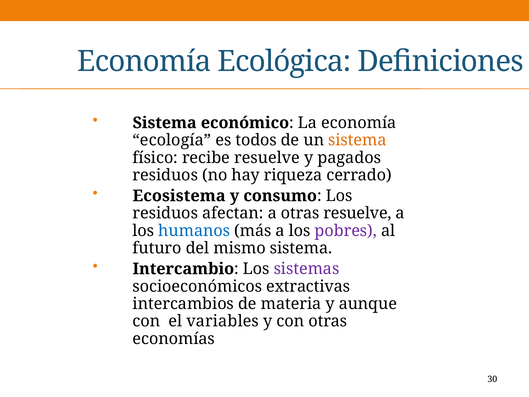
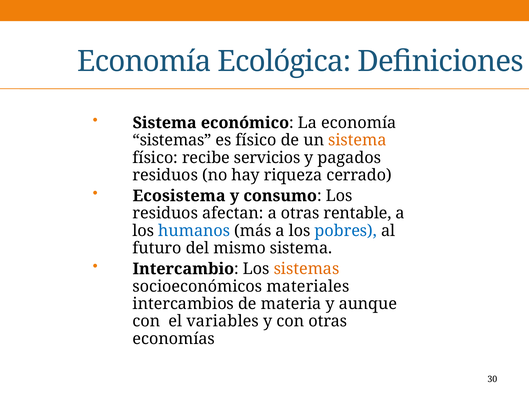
ecología: ecología -> sistemas (172, 140)
es todos: todos -> físico (256, 140)
recibe resuelve: resuelve -> servicios (267, 158)
otras resuelve: resuelve -> rentable (358, 213)
pobres colour: purple -> blue (346, 231)
sistemas colour: purple -> orange (307, 269)
extractivas: extractivas -> materiales (308, 286)
